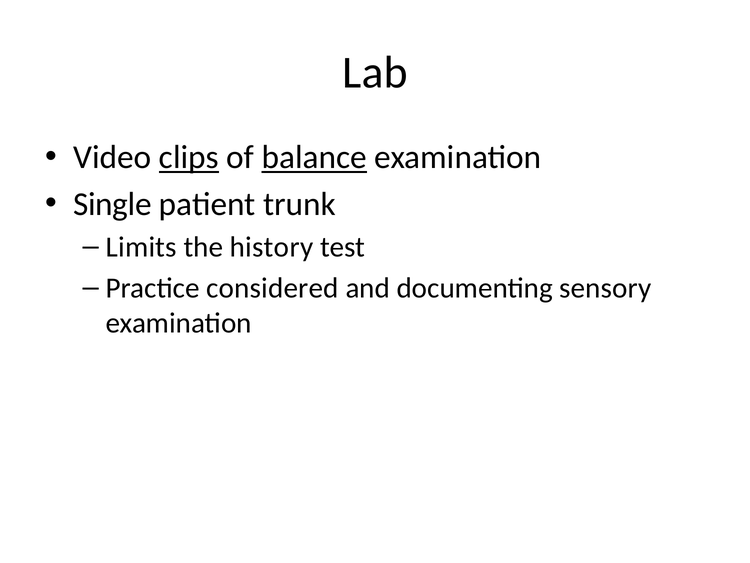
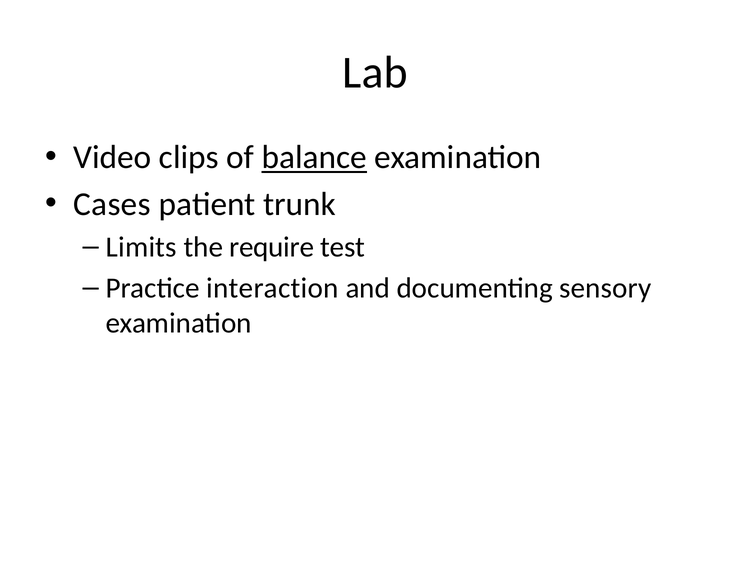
clips underline: present -> none (189, 157)
Single: Single -> Cases (112, 204)
history: history -> require (272, 247)
considered: considered -> interaction (272, 288)
